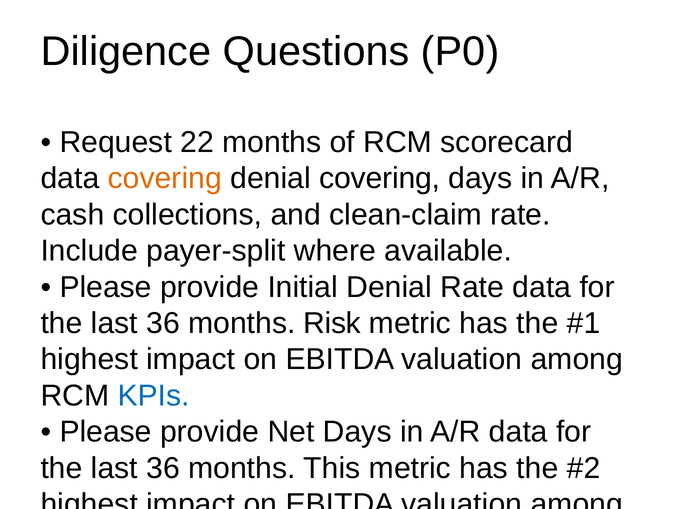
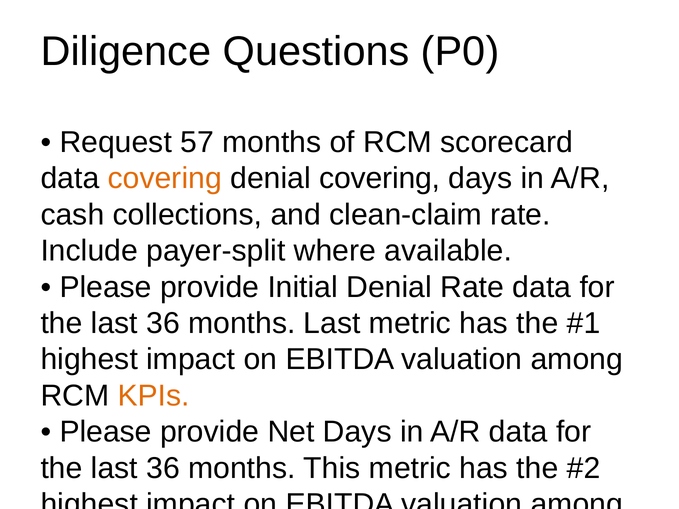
22: 22 -> 57 (197, 142)
months Risk: Risk -> Last (332, 323)
KPIs colour: blue -> orange (154, 396)
